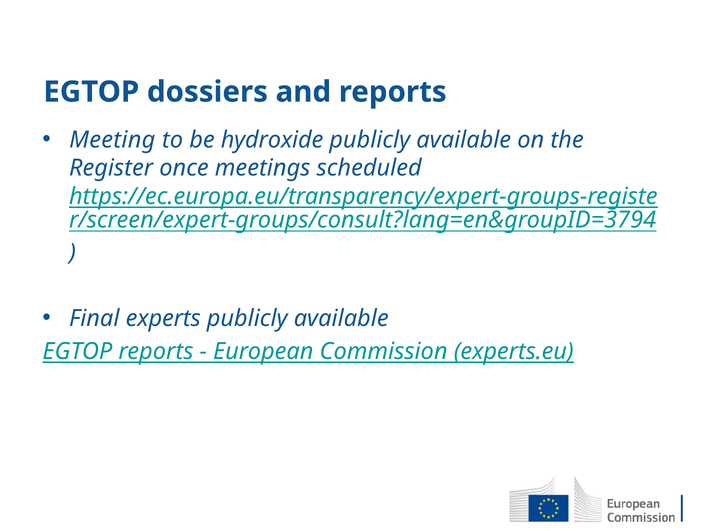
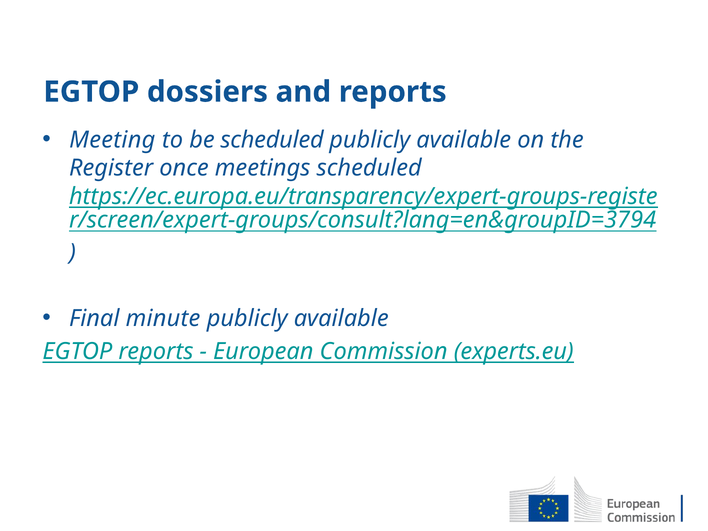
be hydroxide: hydroxide -> scheduled (272, 140)
experts: experts -> minute (163, 318)
